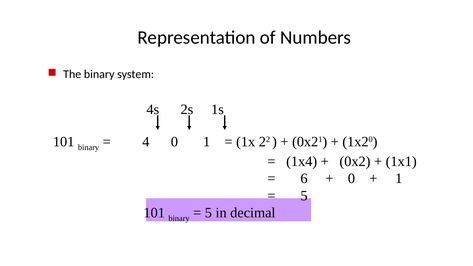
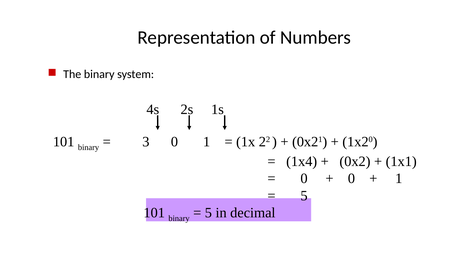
4: 4 -> 3 (146, 142)
6: 6 -> 0 (304, 179)
